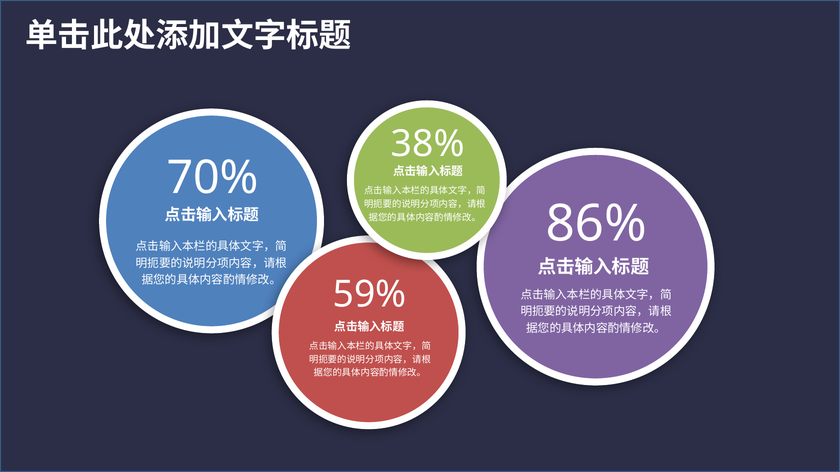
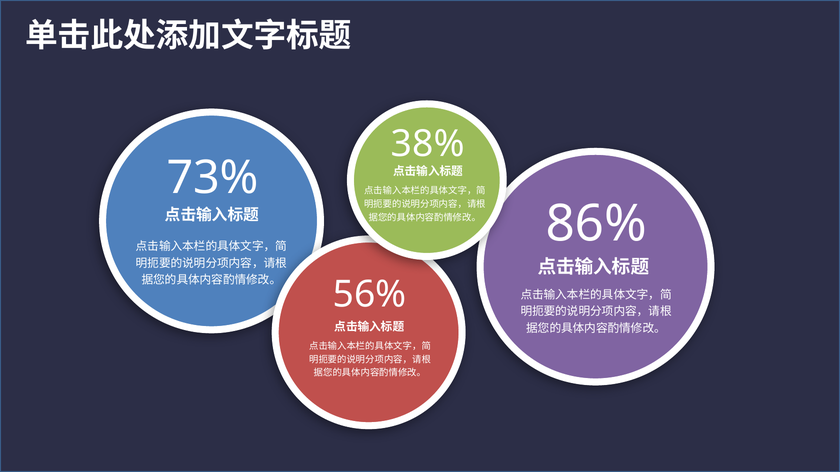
70%: 70% -> 73% (213, 178)
59%: 59% -> 56% (370, 295)
